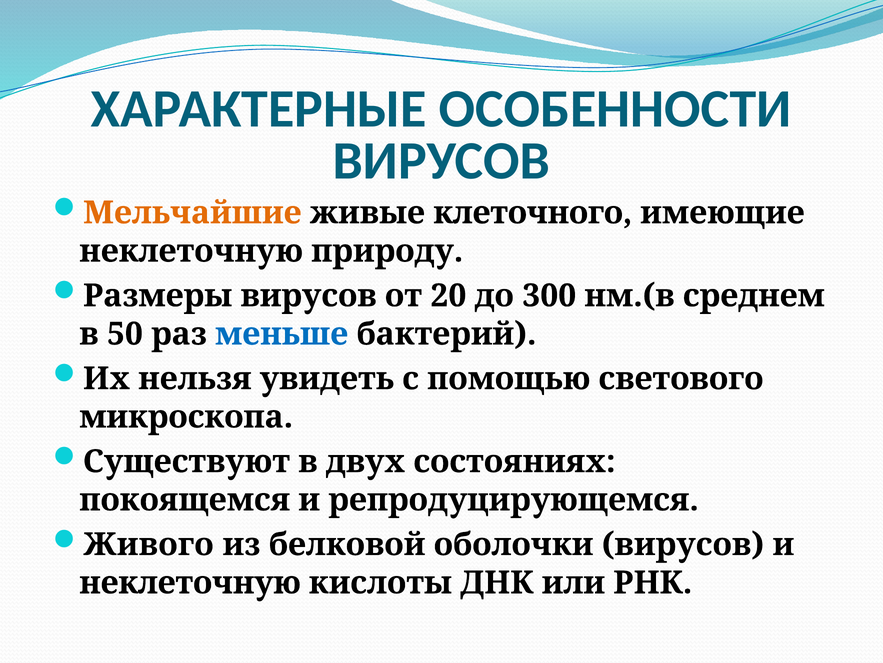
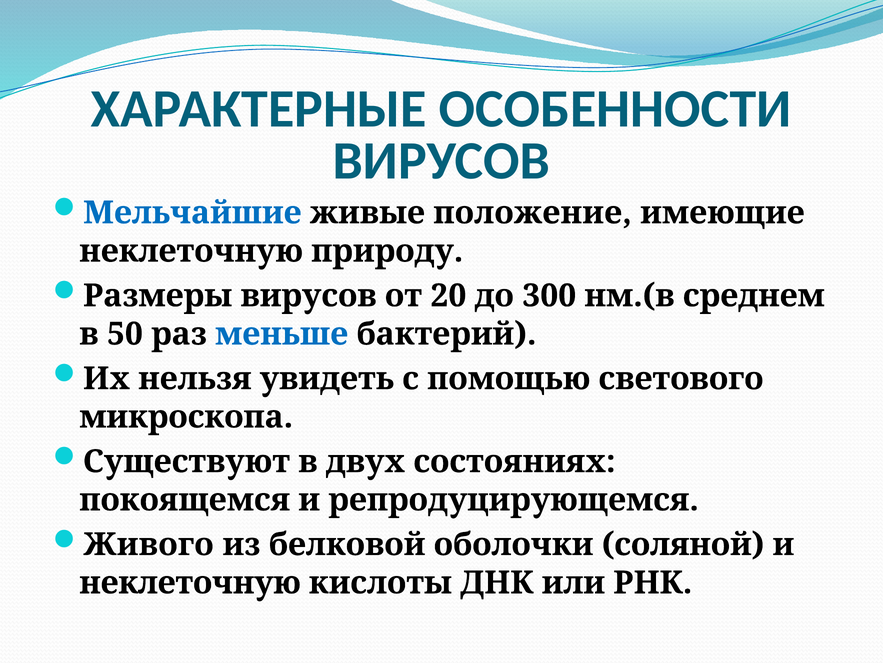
Мельчайшие colour: orange -> blue (192, 213)
клеточного: клеточного -> положение (533, 213)
оболочки вирусов: вирусов -> соляной (683, 544)
